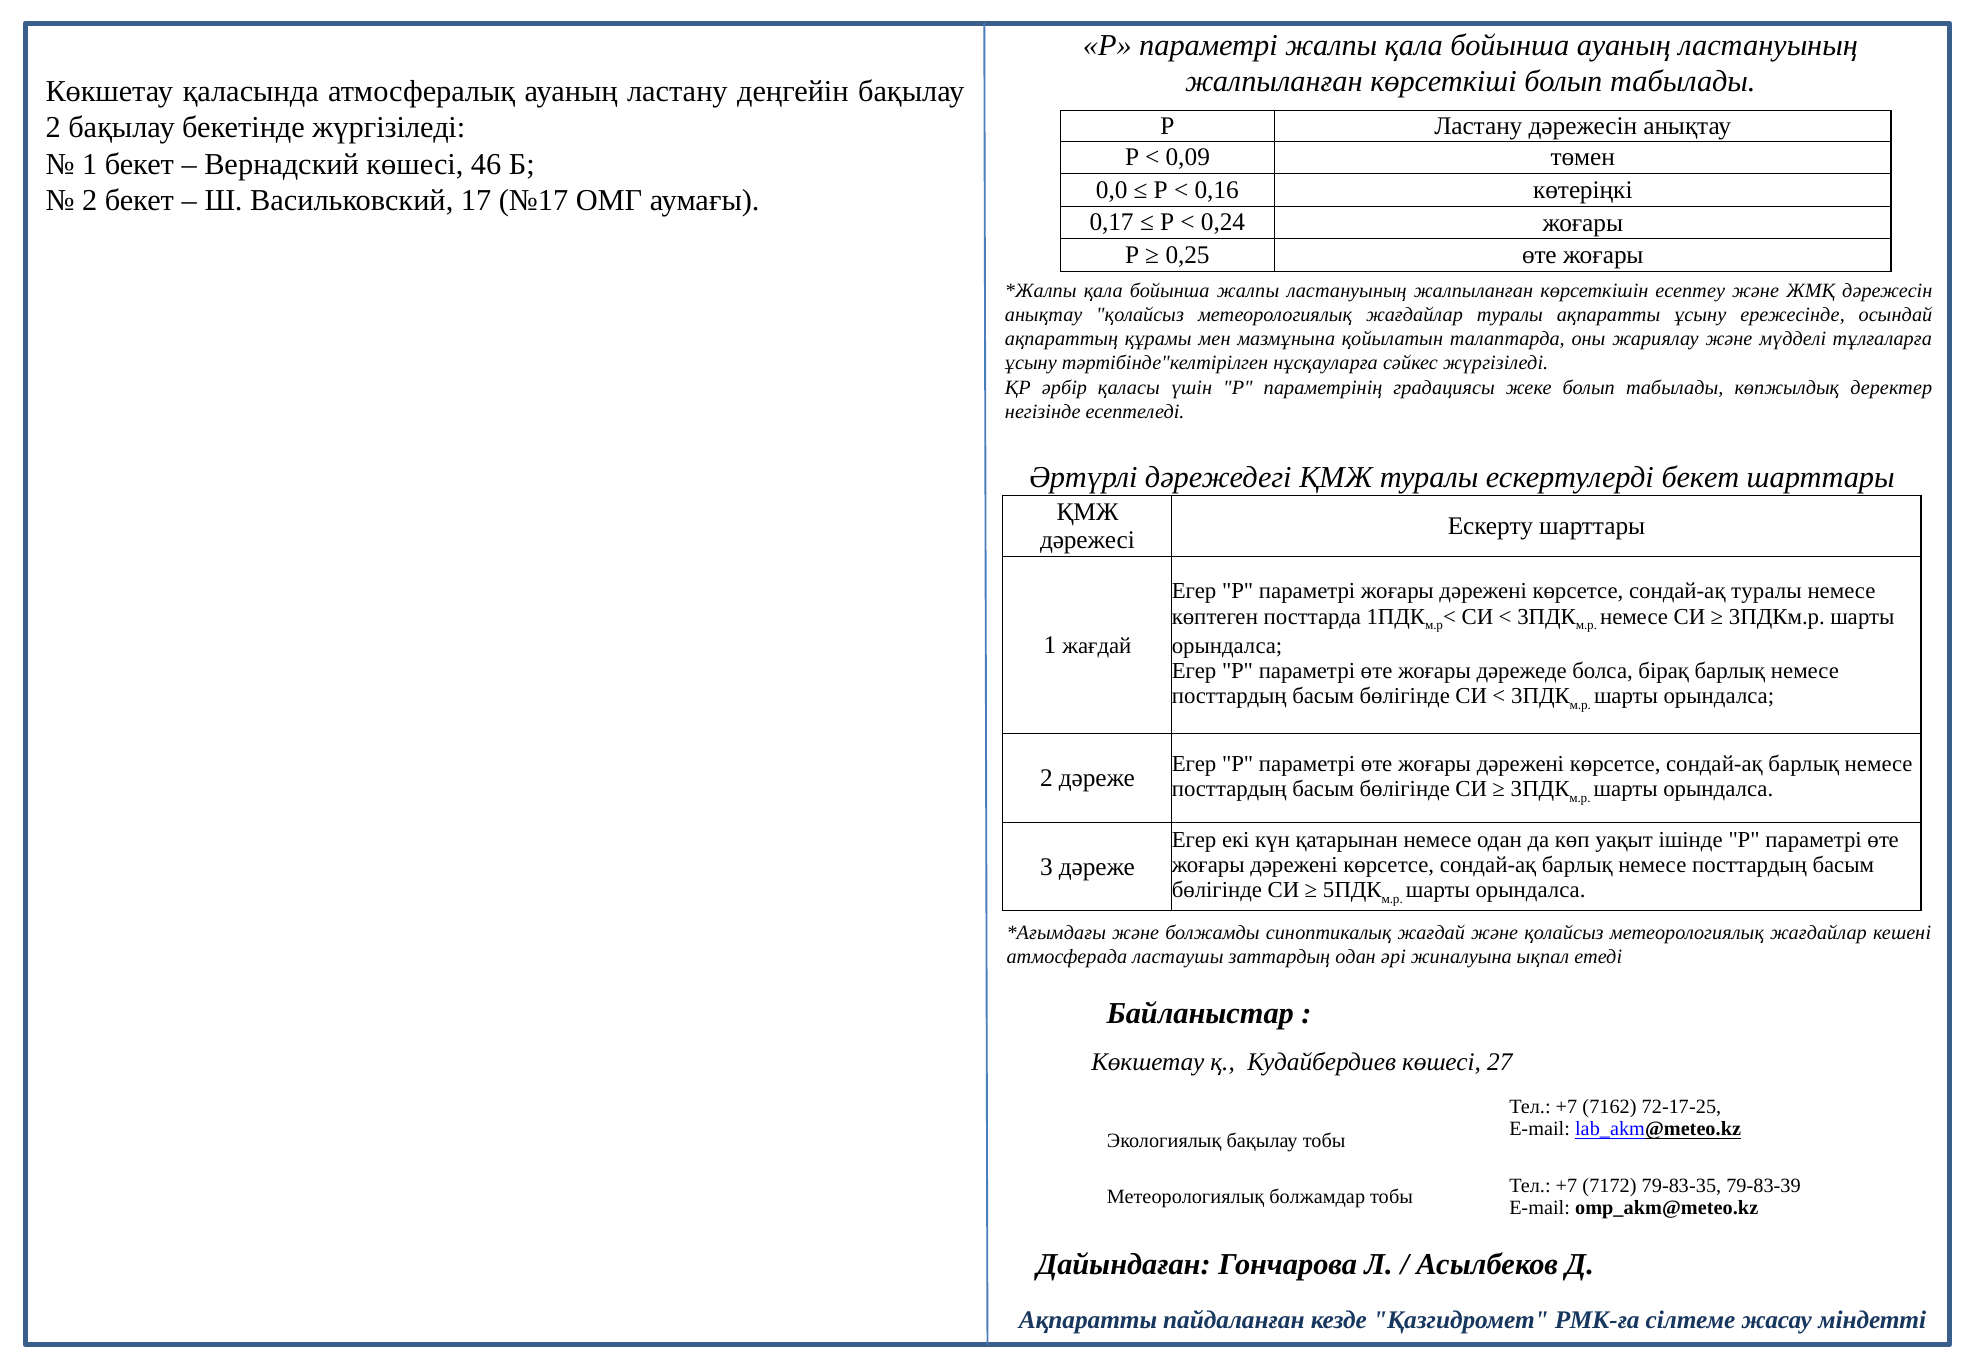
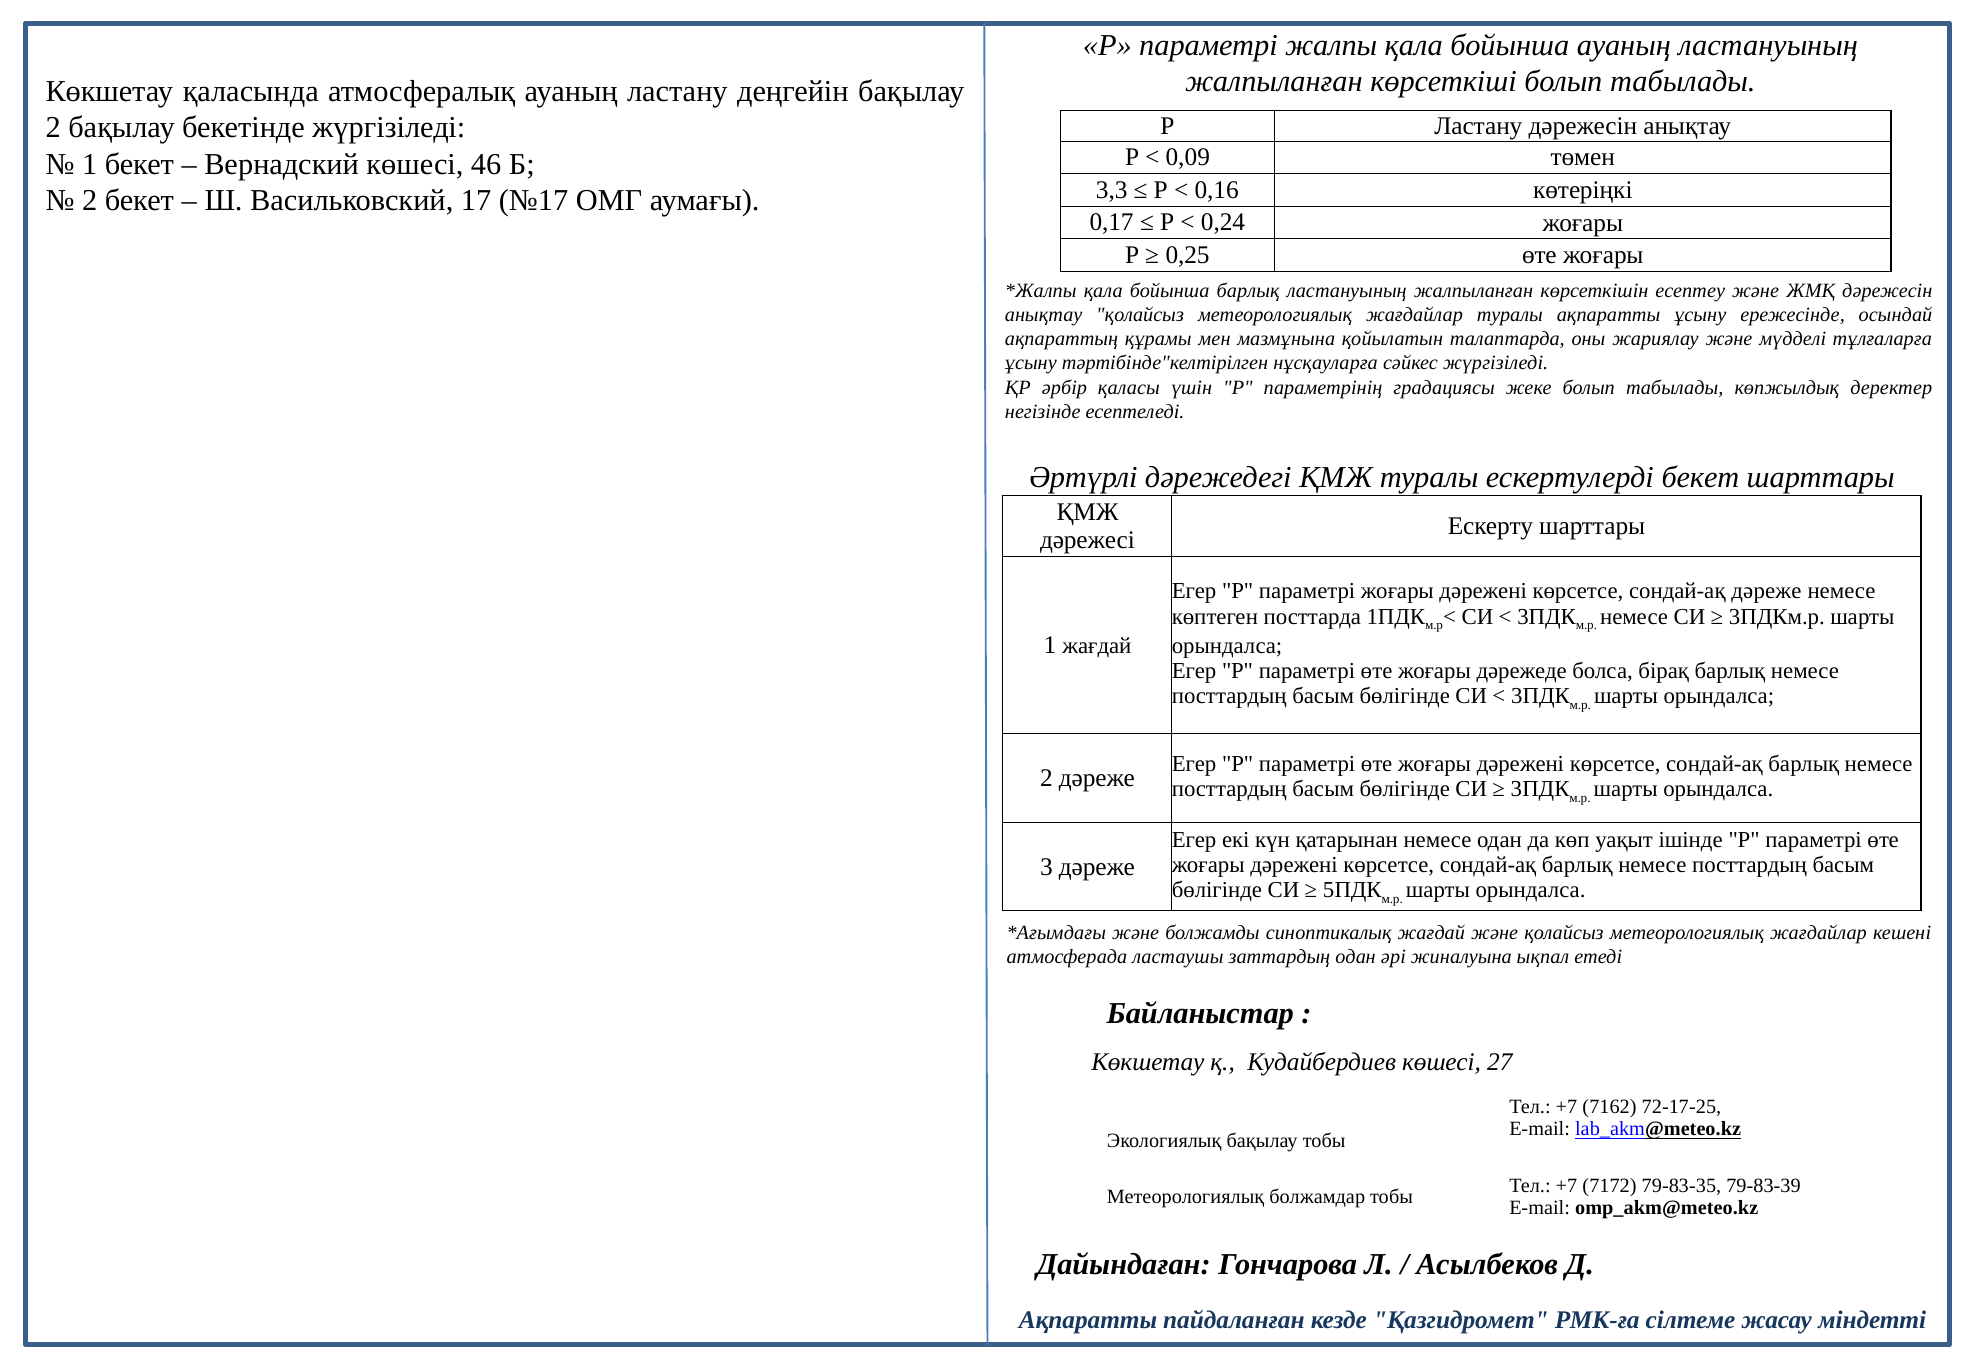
0,0: 0,0 -> 3,3 (1112, 190)
бойынша жалпы: жалпы -> барлық (1248, 290)
сондай-ақ туралы: туралы -> дәреже (1766, 591)
